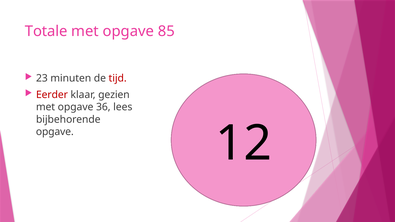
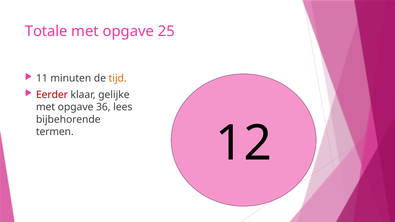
85: 85 -> 25 (166, 31)
23: 23 -> 11 (42, 78)
tijd colour: red -> orange (118, 78)
gezien: gezien -> gelijke (114, 95)
opgave: opgave -> termen (55, 132)
